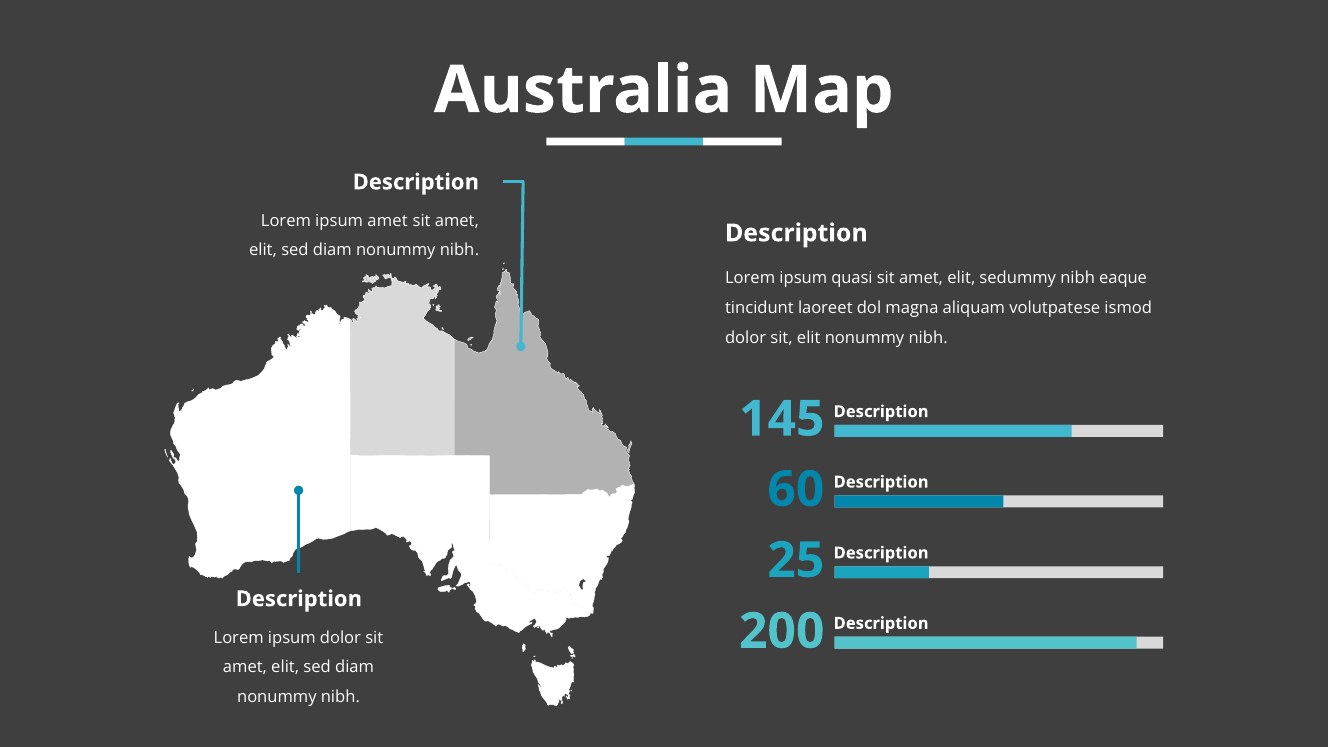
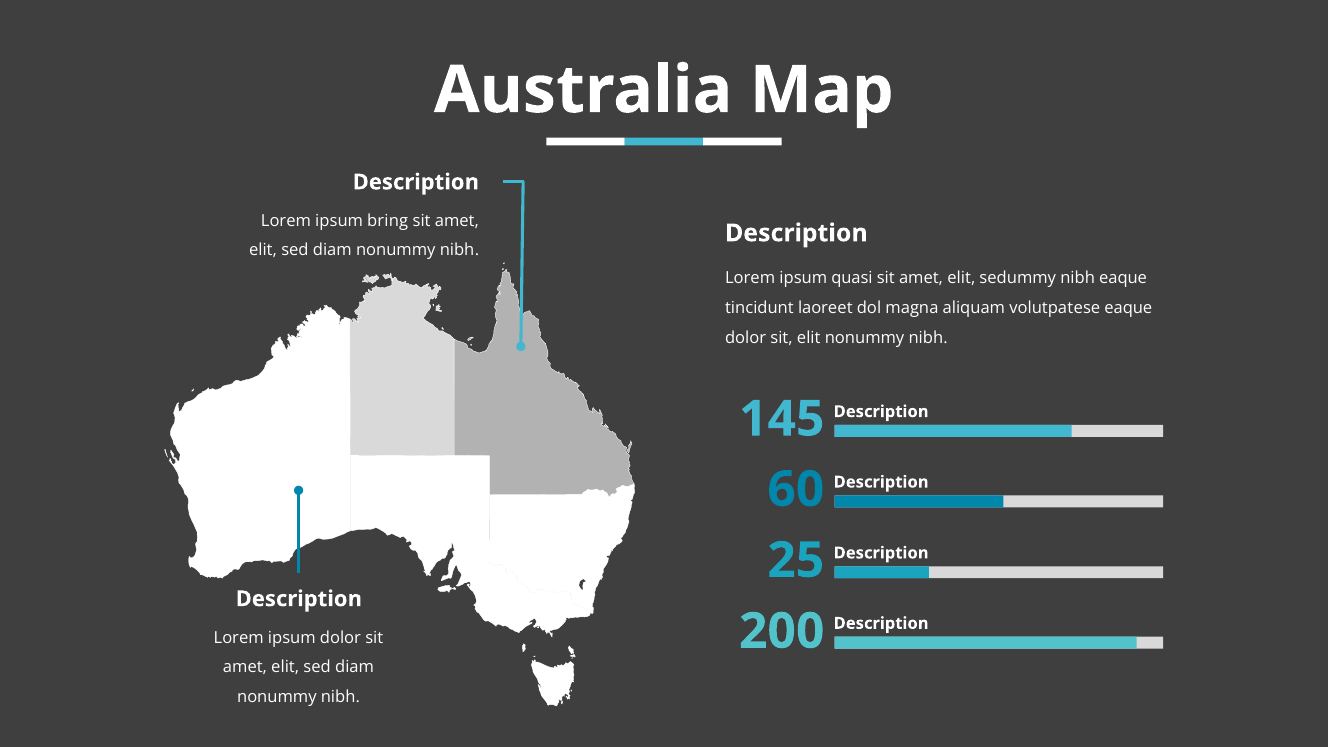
ipsum amet: amet -> bring (388, 221)
volutpatese ismod: ismod -> eaque (1128, 308)
